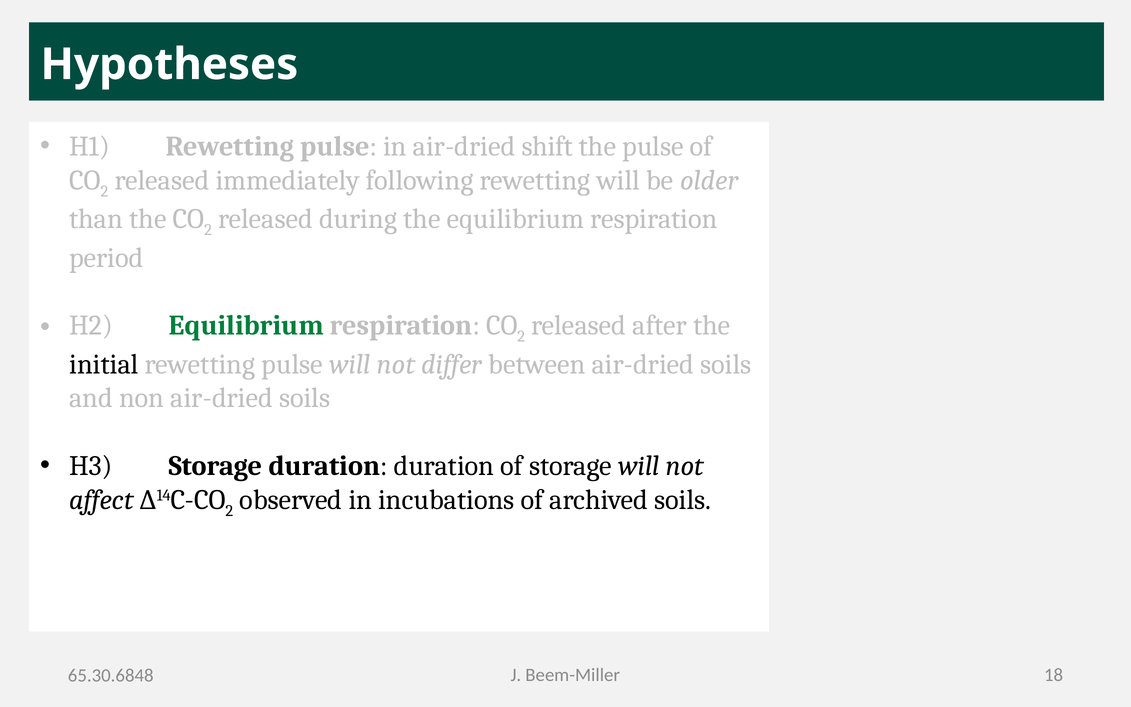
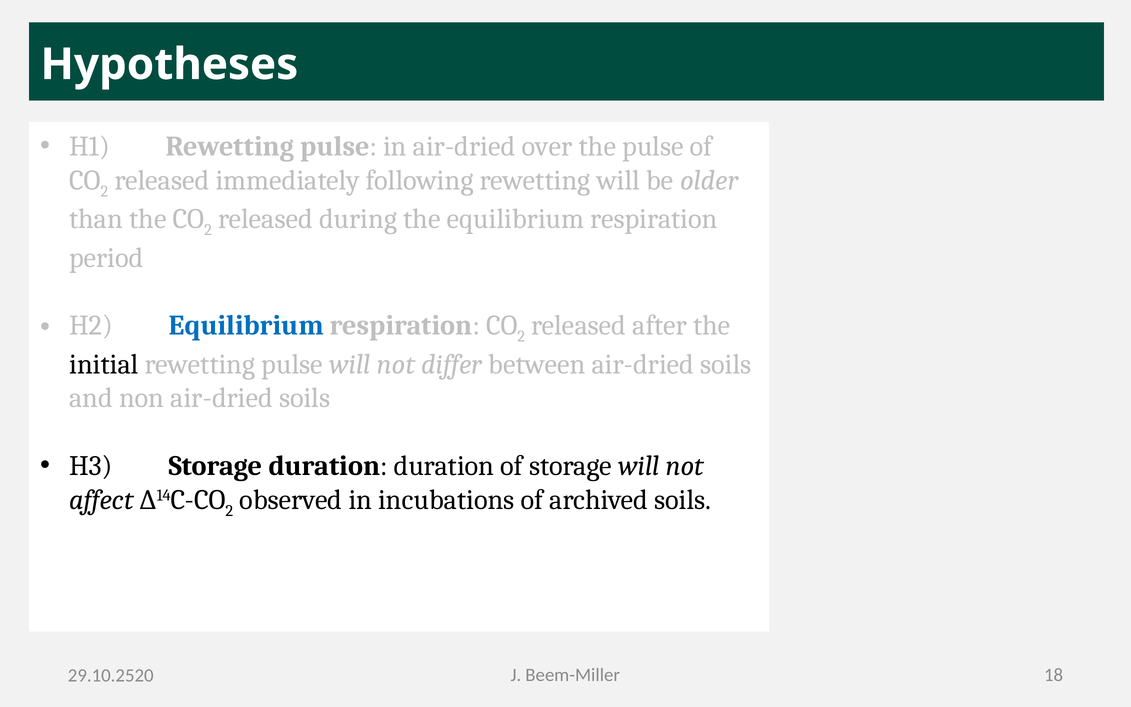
shift: shift -> over (547, 147)
Equilibrium colour: green -> blue (246, 326)
65.30.6848: 65.30.6848 -> 29.10.2520 (111, 675)
